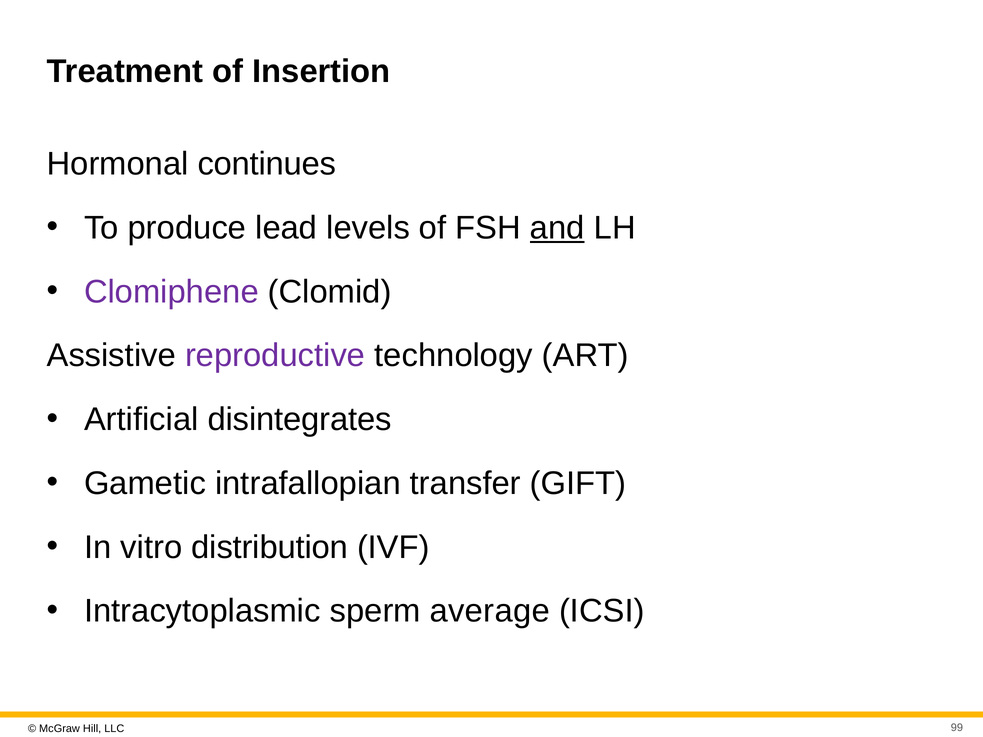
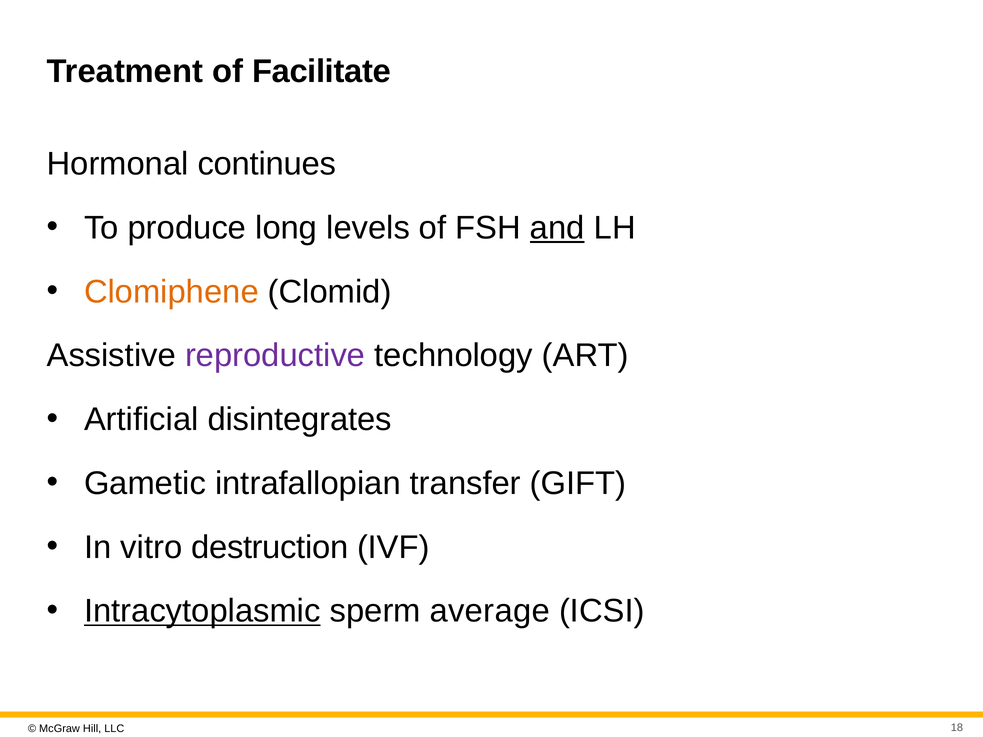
Insertion: Insertion -> Facilitate (322, 72)
lead: lead -> long (286, 228)
Clomiphene colour: purple -> orange (171, 292)
distribution: distribution -> destruction (270, 547)
Intracytoplasmic underline: none -> present (202, 611)
99: 99 -> 18 (957, 728)
